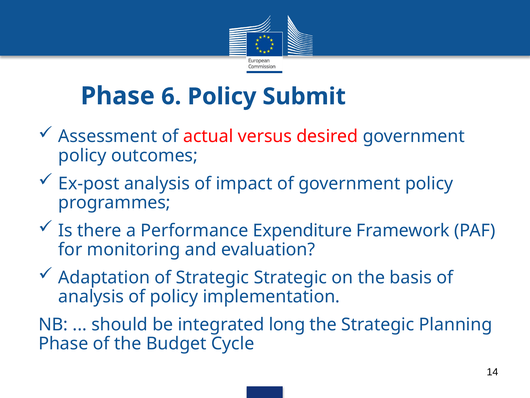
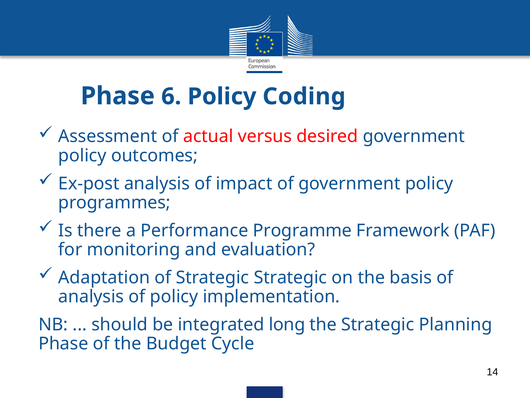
Submit: Submit -> Coding (304, 96)
Expenditure: Expenditure -> Programme (302, 230)
